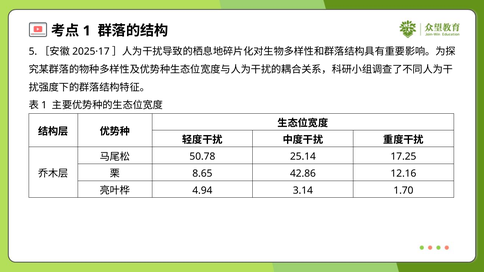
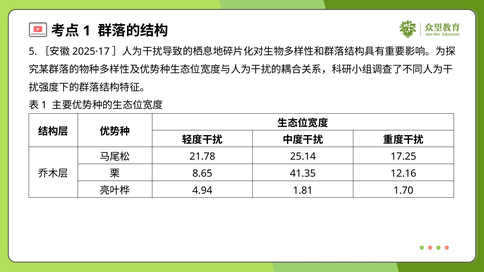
50.78: 50.78 -> 21.78 (202, 157)
42.86: 42.86 -> 41.35 (303, 174)
3.14: 3.14 -> 1.81 (303, 191)
